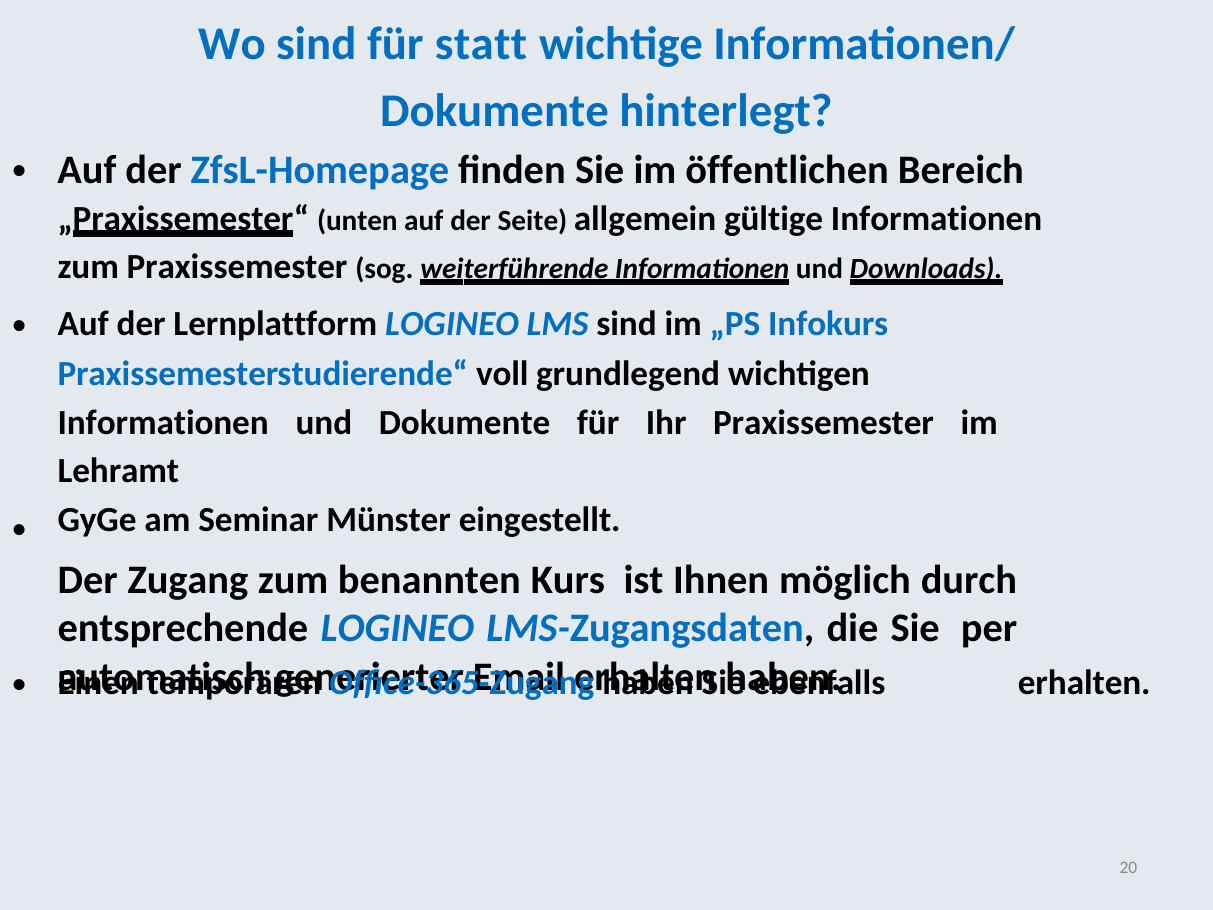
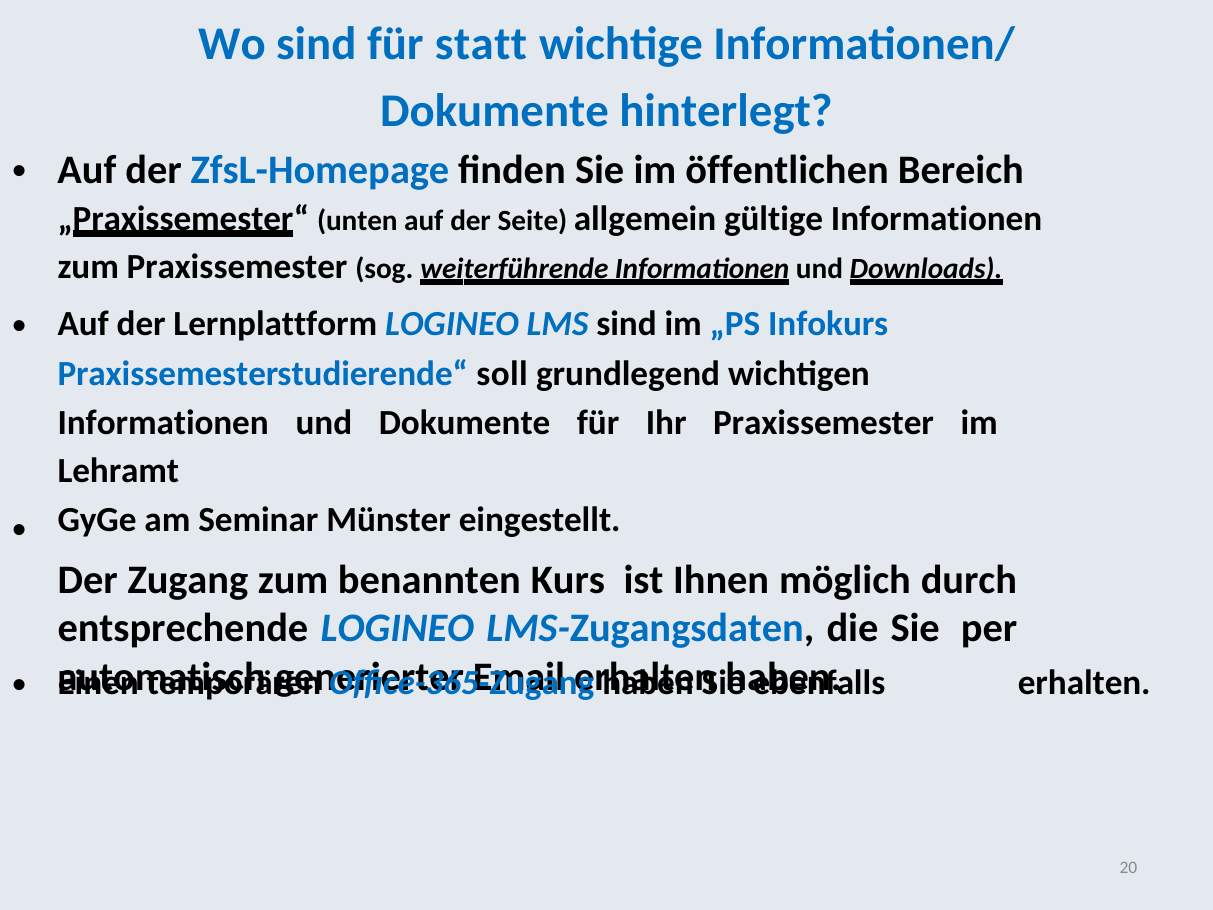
voll: voll -> soll (502, 374)
